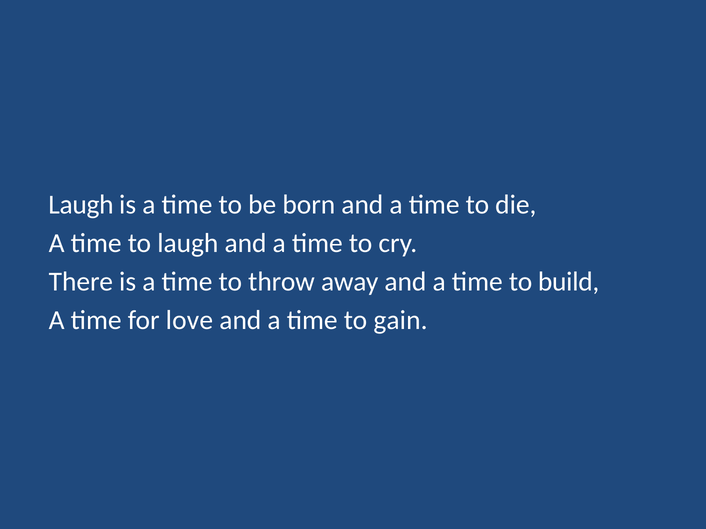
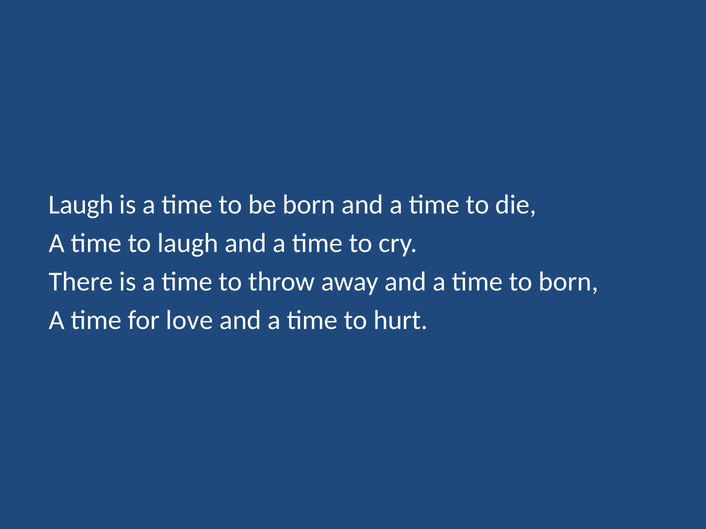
to build: build -> born (568, 282)
gain: gain -> hurt (401, 320)
